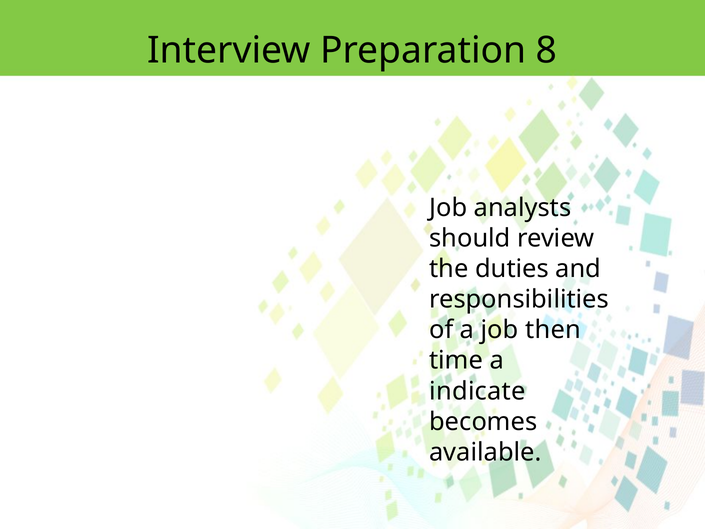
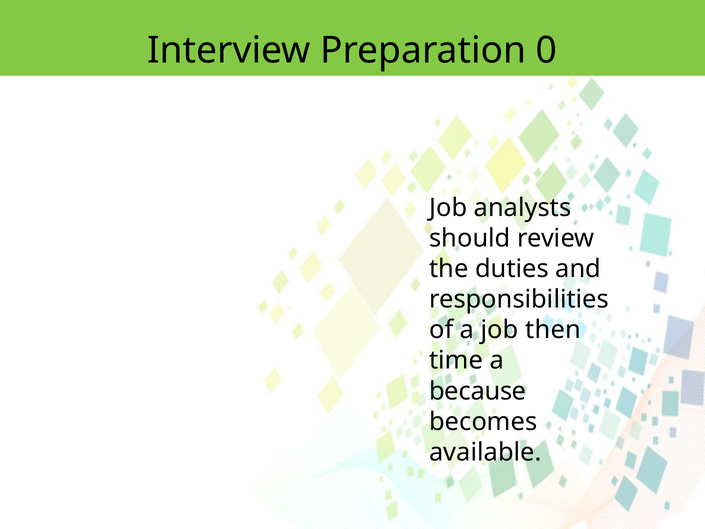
8: 8 -> 0 (547, 50)
indicate: indicate -> because (478, 391)
